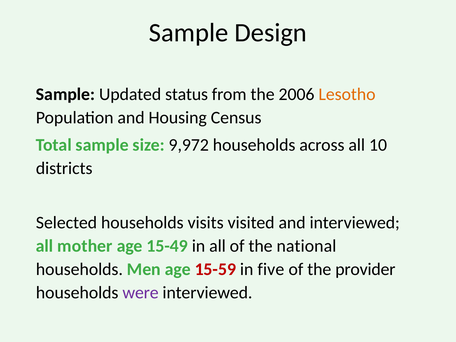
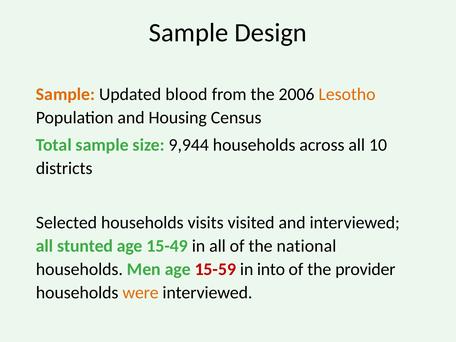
Sample colour: black -> orange (65, 94)
status: status -> blood (186, 94)
9,972: 9,972 -> 9,944 (189, 145)
mother: mother -> stunted (85, 246)
five: five -> into (271, 269)
were colour: purple -> orange (141, 293)
